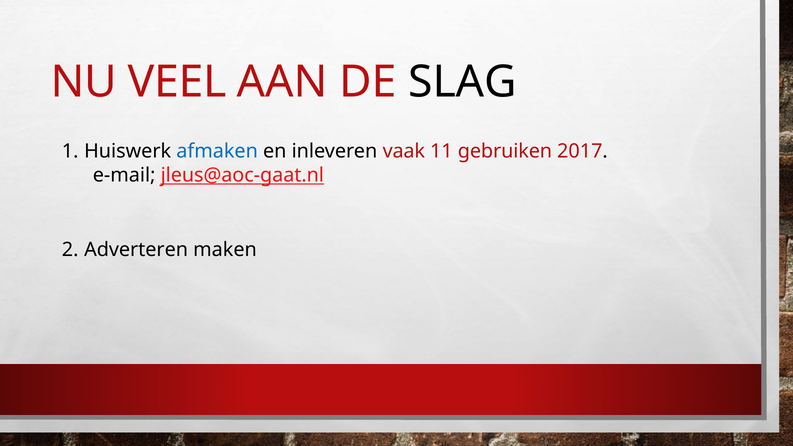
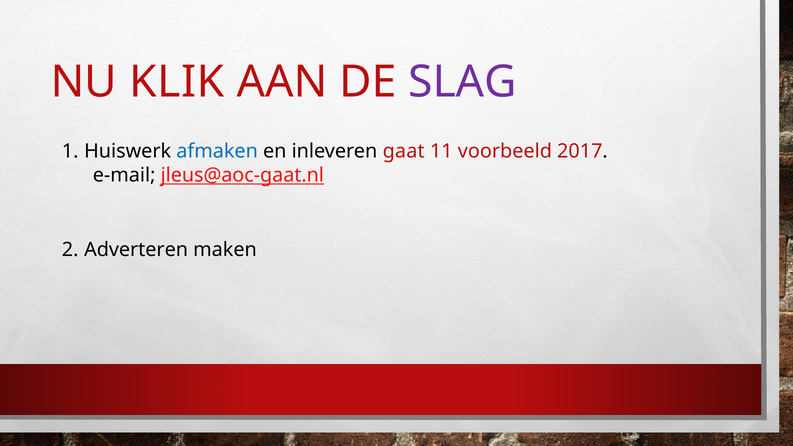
VEEL: VEEL -> KLIK (177, 82)
SLAG colour: black -> purple (462, 82)
vaak: vaak -> gaat (404, 151)
gebruiken: gebruiken -> voorbeeld (505, 151)
